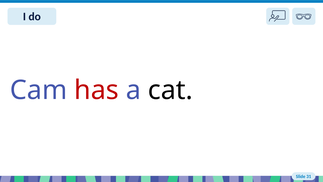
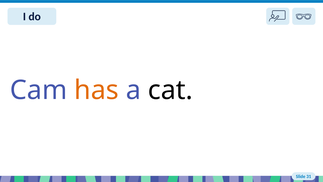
has colour: red -> orange (97, 90)
